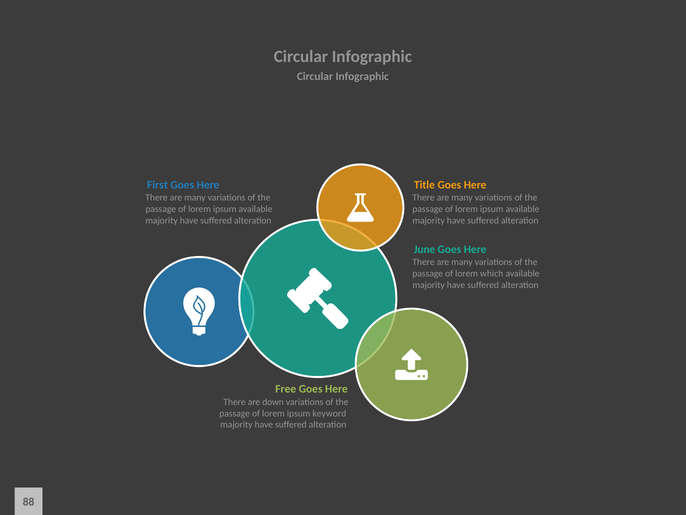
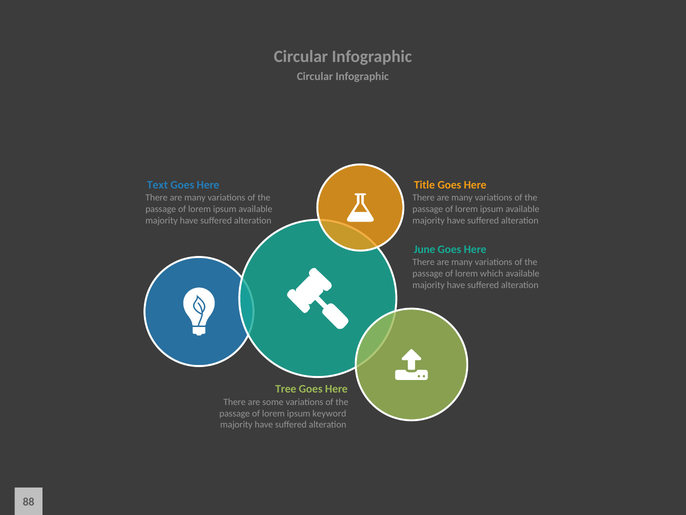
First: First -> Text (157, 185)
Free: Free -> Tree (286, 389)
down: down -> some (273, 402)
